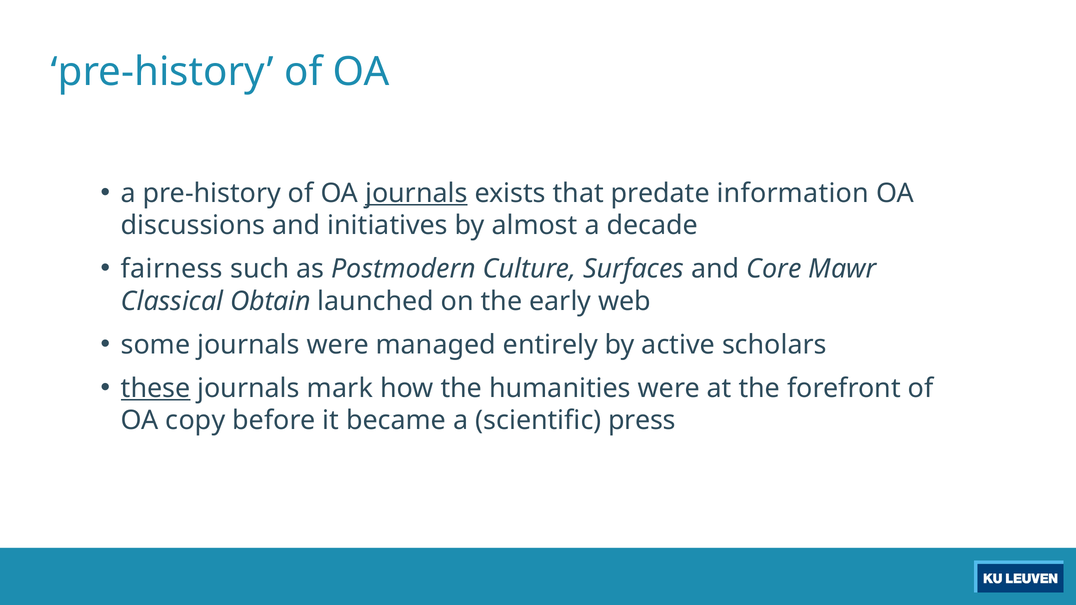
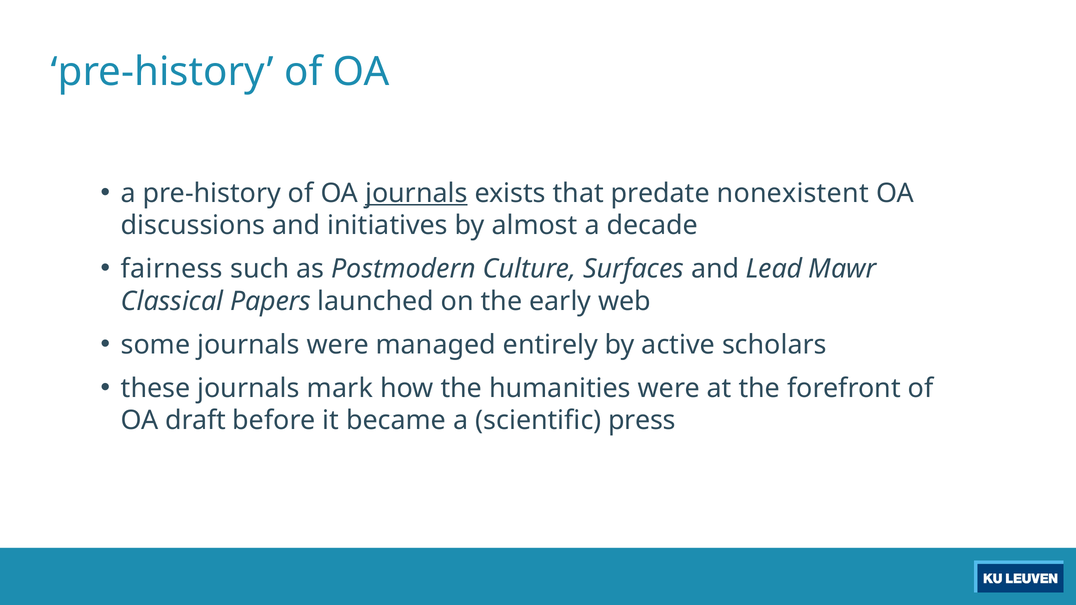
information: information -> nonexistent (793, 193)
Core: Core -> Lead (774, 269)
Obtain: Obtain -> Papers (271, 301)
these underline: present -> none (156, 388)
copy: copy -> draft (196, 421)
